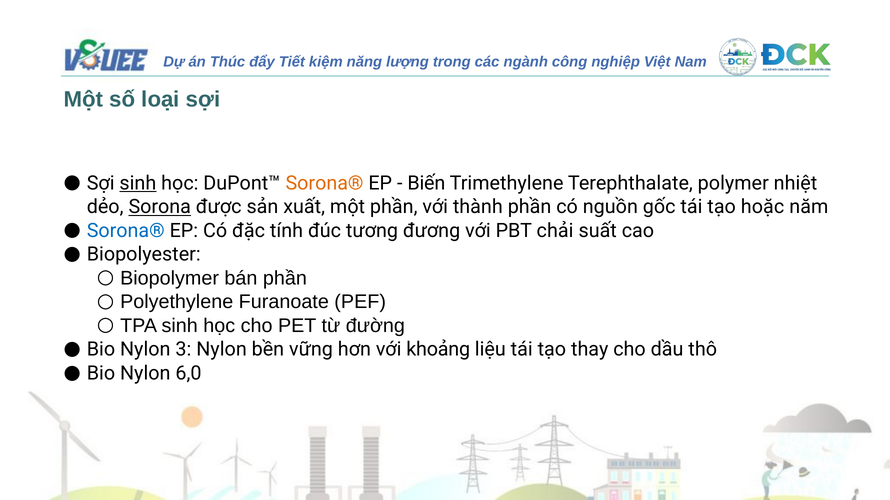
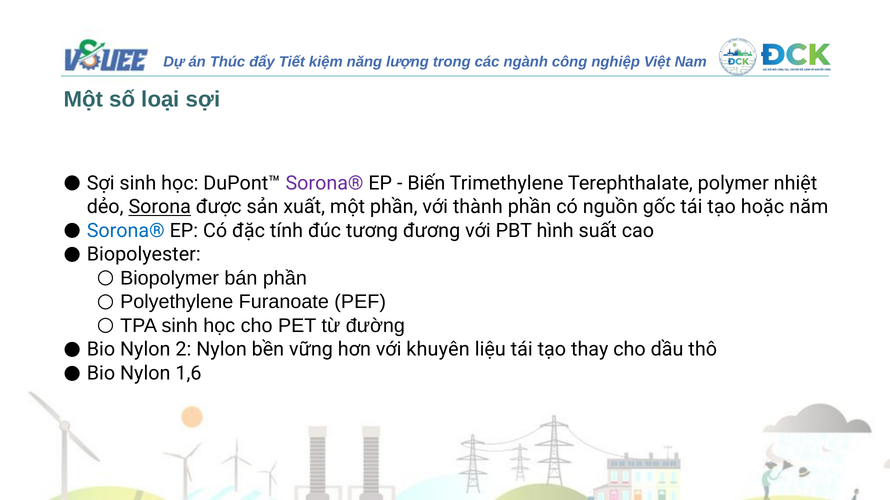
sinh underline: present -> none (138, 183)
Sorona® colour: orange -> purple (325, 183)
chải: chải -> hình (555, 231)
3: 3 -> 2 (183, 350)
khoảng: khoảng -> khuyên (438, 350)
6,0: 6,0 -> 1,6 (188, 374)
